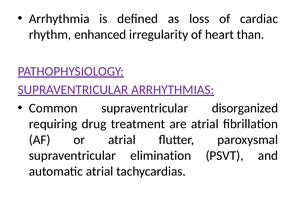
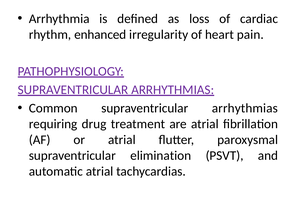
than: than -> pain (250, 35)
Common supraventricular disorganized: disorganized -> arrhythmias (245, 108)
